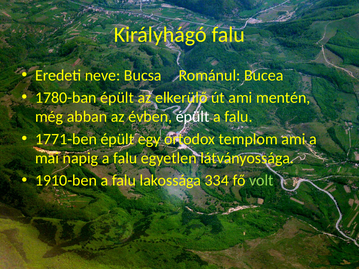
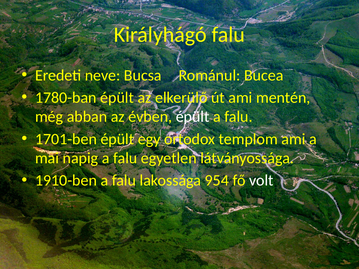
1771-ben: 1771-ben -> 1701-ben (66, 139)
334: 334 -> 954 (217, 181)
volt colour: light green -> white (261, 181)
